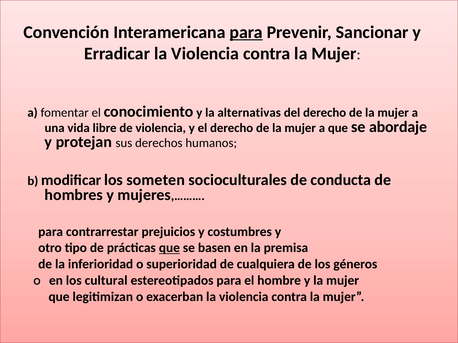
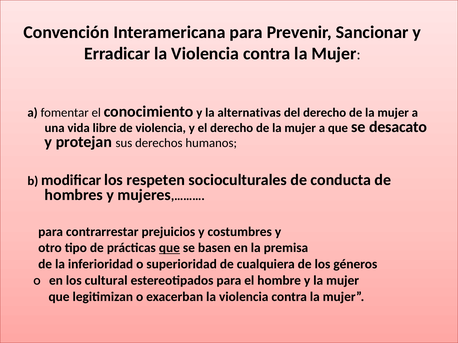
para underline: present -> none (246, 32)
abordaje: abordaje -> desacato (398, 127)
someten: someten -> respeten (156, 180)
